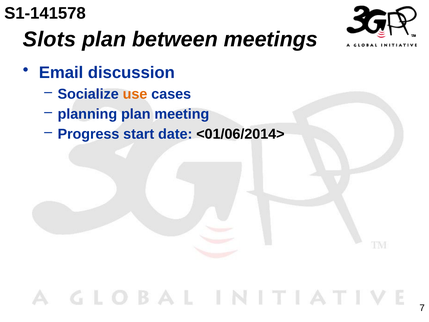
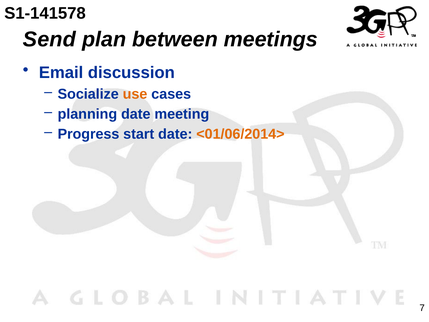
Slots: Slots -> Send (49, 39)
planning plan: plan -> date (136, 114)
<01/06/2014> colour: black -> orange (240, 134)
